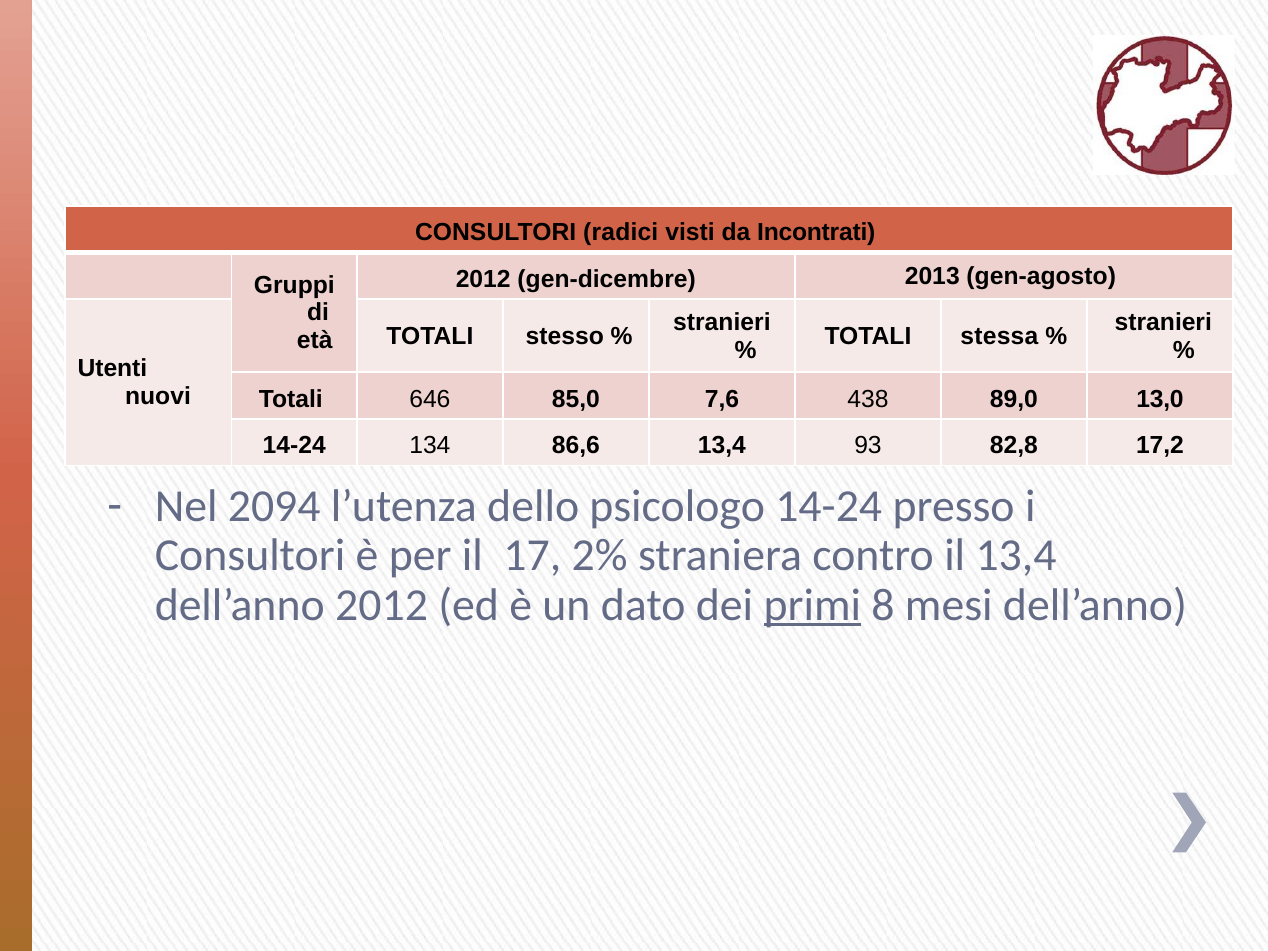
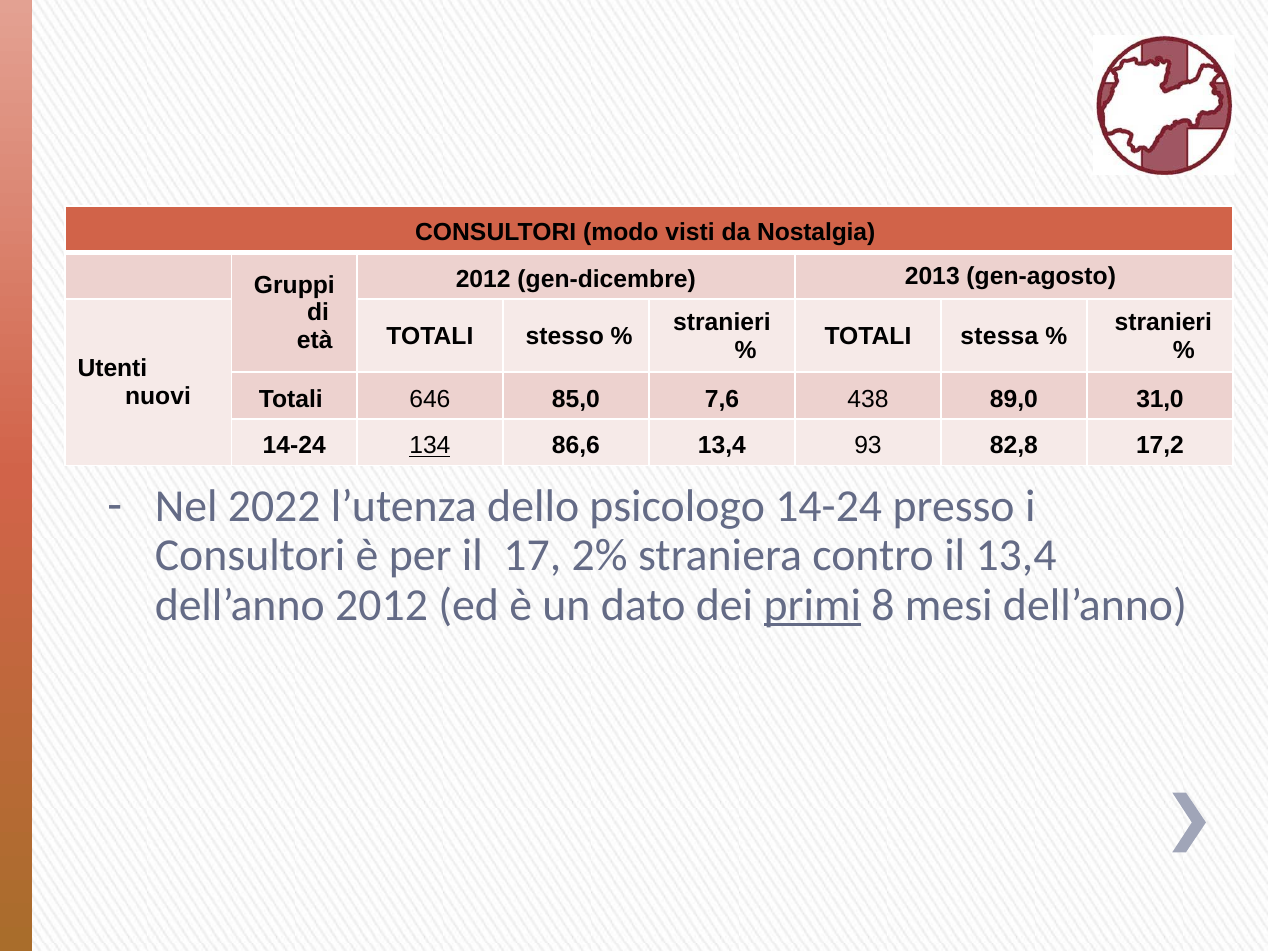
radici: radici -> modo (621, 233)
Incontrati: Incontrati -> Nostalgia (816, 233)
13,0: 13,0 -> 31,0 (1160, 399)
134 underline: none -> present (430, 446)
2094: 2094 -> 2022 (274, 506)
